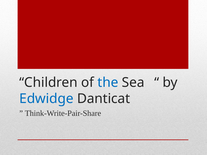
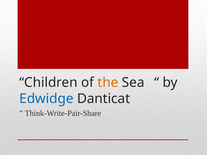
the colour: blue -> orange (108, 83)
